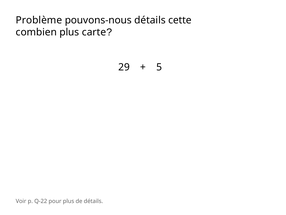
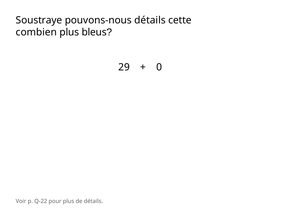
Problème: Problème -> Soustraye (39, 20)
carte: carte -> bleus (94, 32)
5: 5 -> 0 (159, 67)
